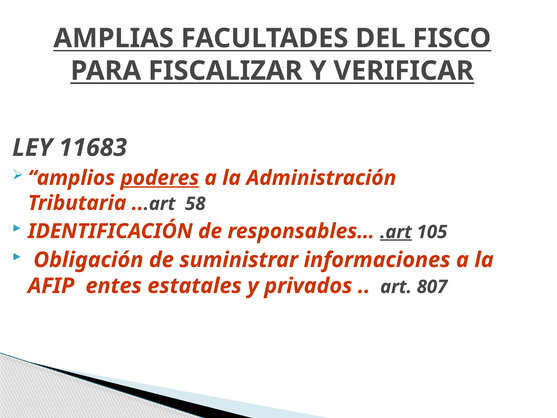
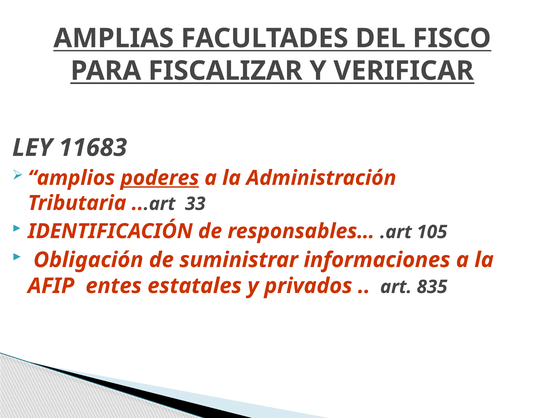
58: 58 -> 33 (195, 204)
.art underline: present -> none (396, 232)
807: 807 -> 835 (432, 287)
